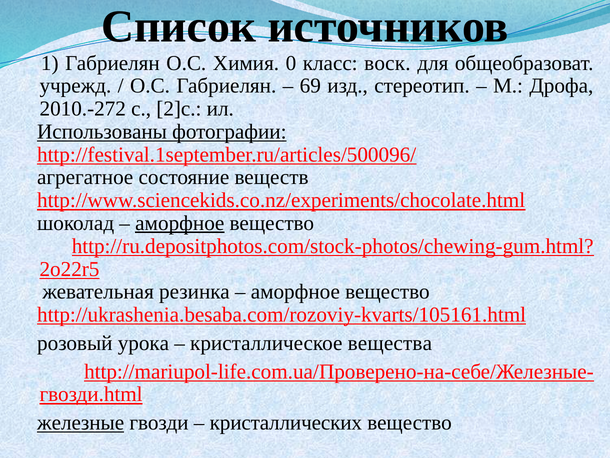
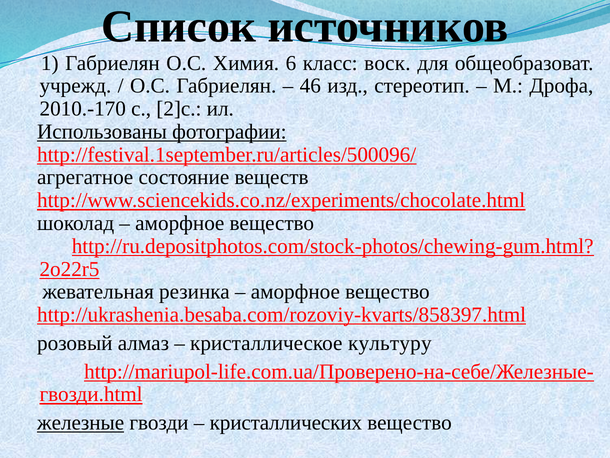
0: 0 -> 6 (291, 63)
69: 69 -> 46 (310, 86)
2010.-272: 2010.-272 -> 2010.-170 (83, 109)
аморфное underline: present -> none (180, 223)
http://ukrashenia.besaba.com/rozoviy-kvarts/105161.html: http://ukrashenia.besaba.com/rozoviy-kvarts/105161.html -> http://ukrashenia.besaba.com/rozoviy-kvarts/858397.html (282, 314)
урока: урока -> алмаз (143, 343)
вещества: вещества -> культуру (390, 343)
